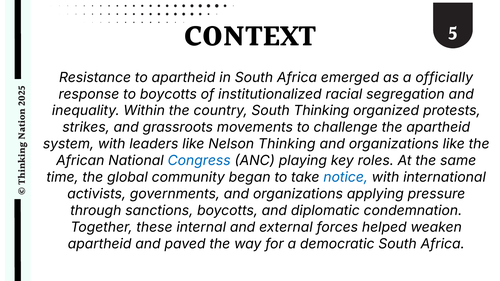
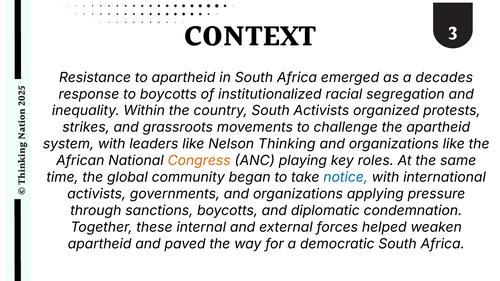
CONTEXT 5: 5 -> 3 (453, 34)
officially: officially -> decades (444, 78)
South Thinking: Thinking -> Activists (321, 111)
Congress colour: blue -> orange (199, 161)
